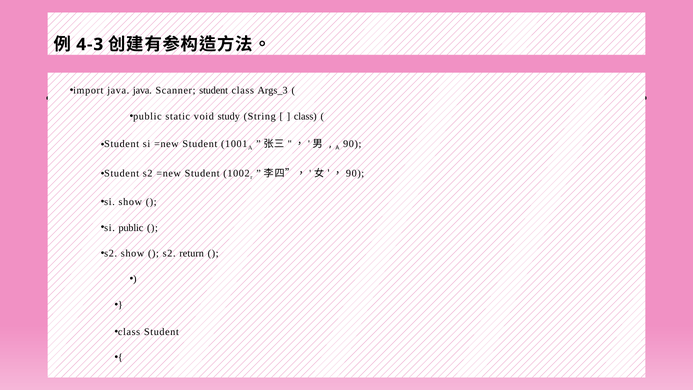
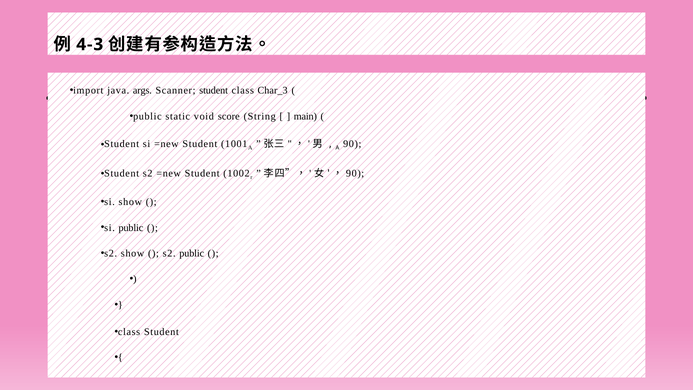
java java: java -> args (142, 91)
Args_3: Args_3 -> Char_3 (273, 91)
study: study -> score (229, 116)
class: class -> main (305, 116)
s2 return: return -> public (192, 253)
